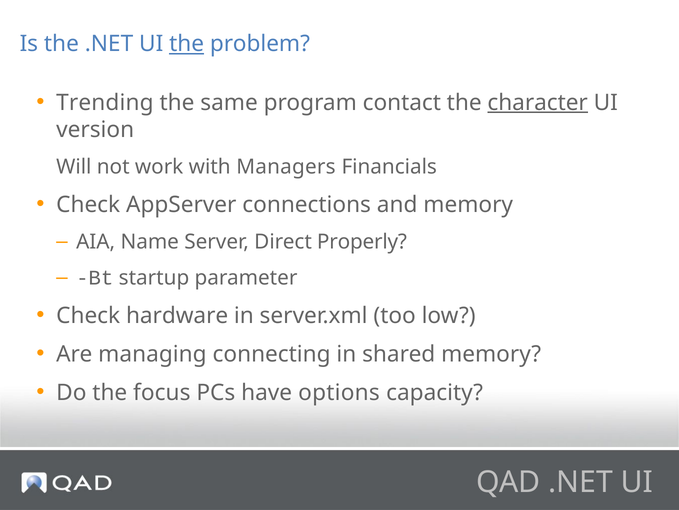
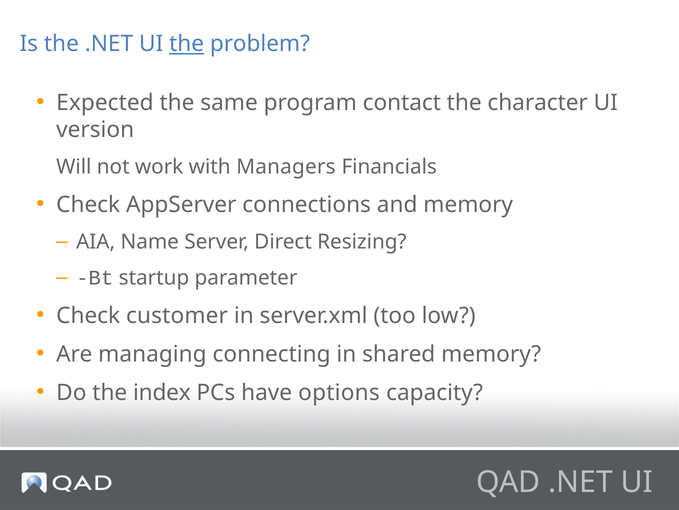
Trending: Trending -> Expected (105, 103)
character underline: present -> none (538, 103)
Properly: Properly -> Resizing (362, 241)
hardware: hardware -> customer (177, 315)
focus: focus -> index (162, 392)
